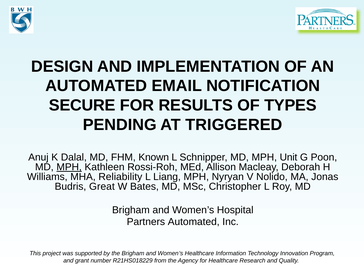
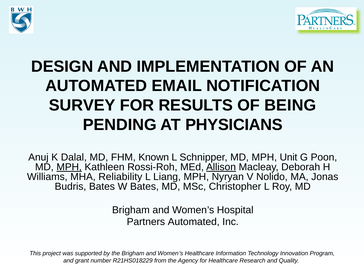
SECURE: SECURE -> SURVEY (82, 105)
TYPES: TYPES -> BEING (290, 105)
TRIGGERED: TRIGGERED -> PHYSICIANS (234, 125)
Allison underline: none -> present (221, 167)
Budris Great: Great -> Bates (102, 187)
